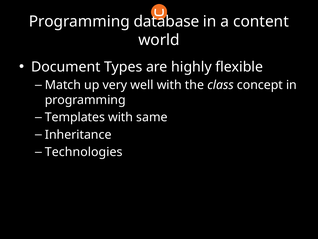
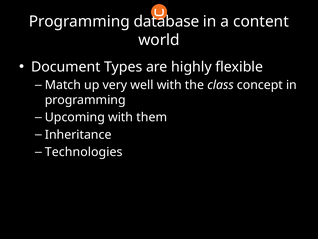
Templates: Templates -> Upcoming (75, 117)
same: same -> them (152, 117)
